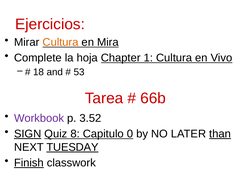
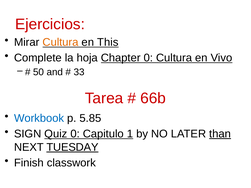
Mira: Mira -> This (108, 42)
Chapter 1: 1 -> 0 (148, 58)
18: 18 -> 50 (39, 72)
53: 53 -> 33 (79, 72)
Workbook colour: purple -> blue (39, 118)
3.52: 3.52 -> 5.85 (90, 118)
SIGN underline: present -> none (28, 134)
Quiz 8: 8 -> 0 (75, 134)
0: 0 -> 1 (130, 134)
Finish underline: present -> none (29, 163)
